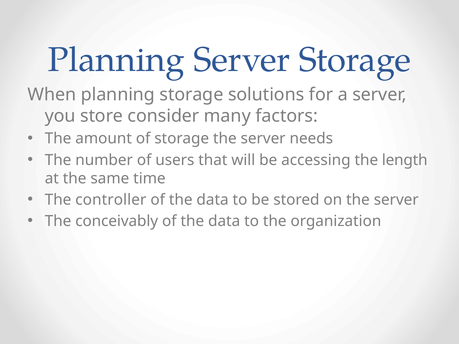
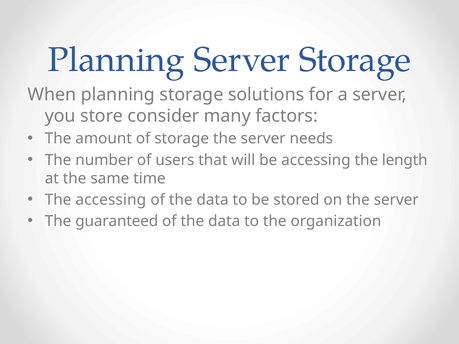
The controller: controller -> accessing (111, 200)
conceivably: conceivably -> guaranteed (117, 221)
